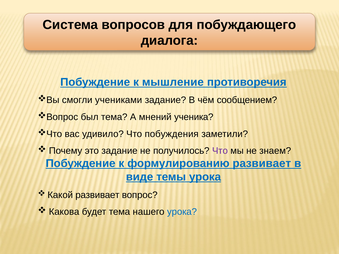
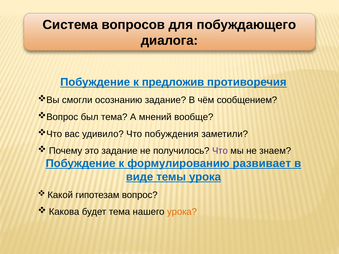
мышление: мышление -> предложив (173, 82)
учениками: учениками -> осознанию (119, 100)
ученика: ученика -> вообще (194, 117)
Какой развивает: развивает -> гипотезам (97, 195)
урока colour: blue -> orange (182, 212)
